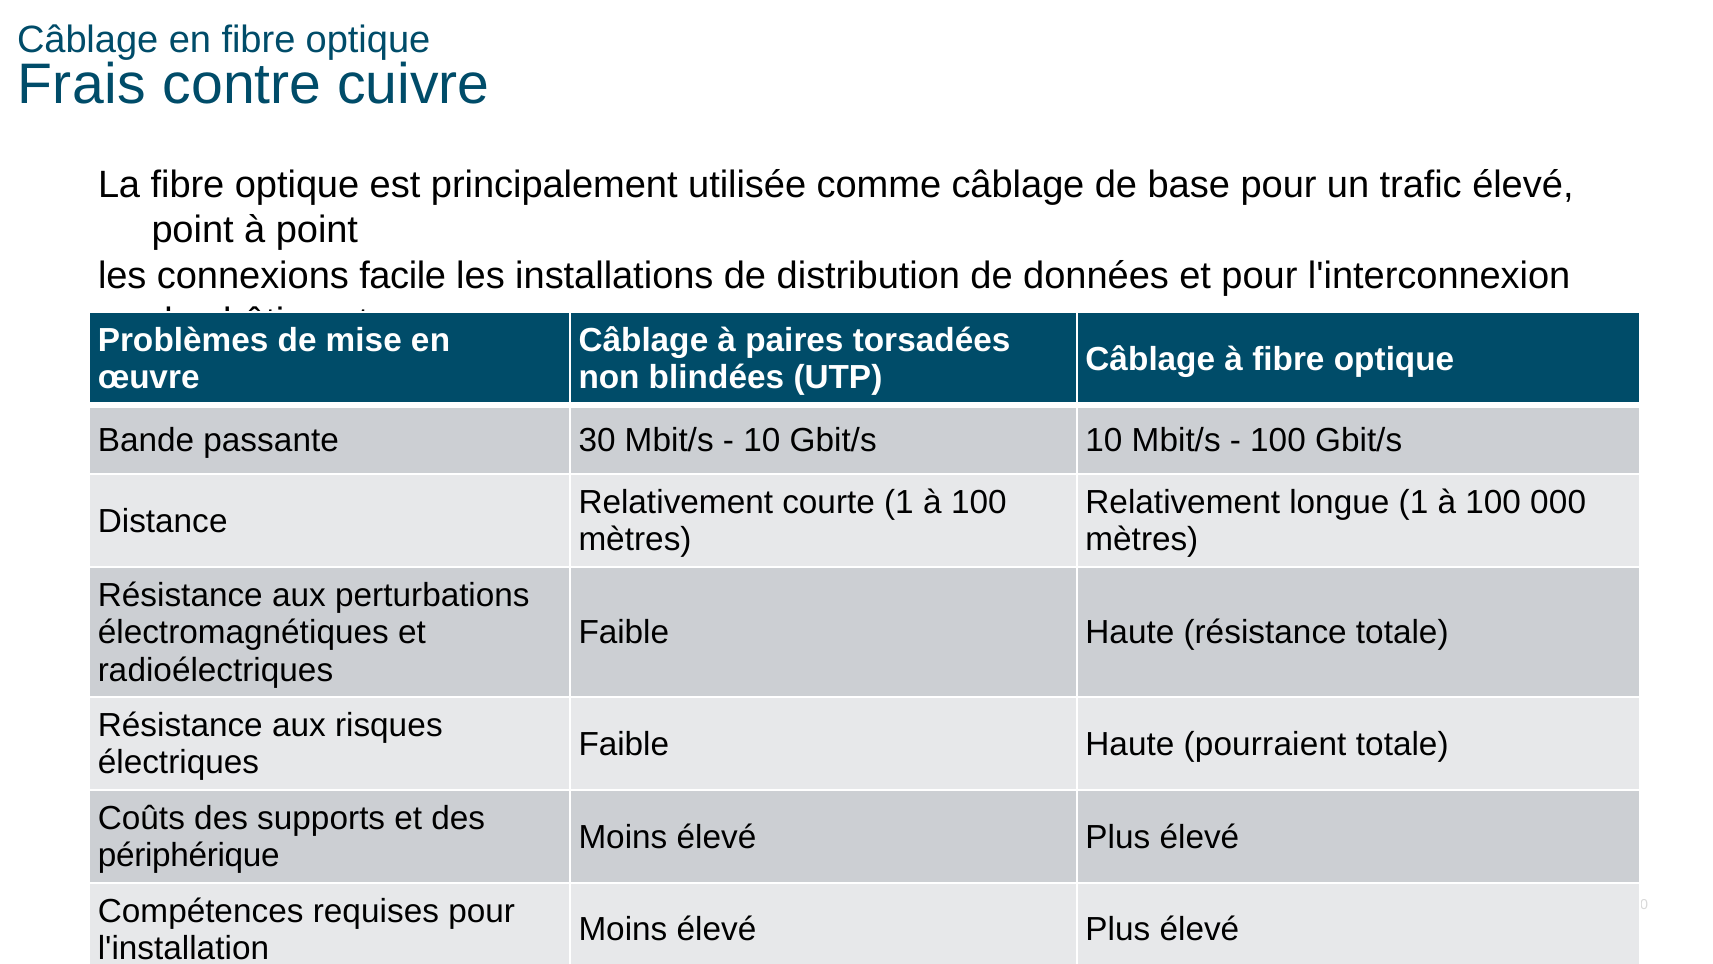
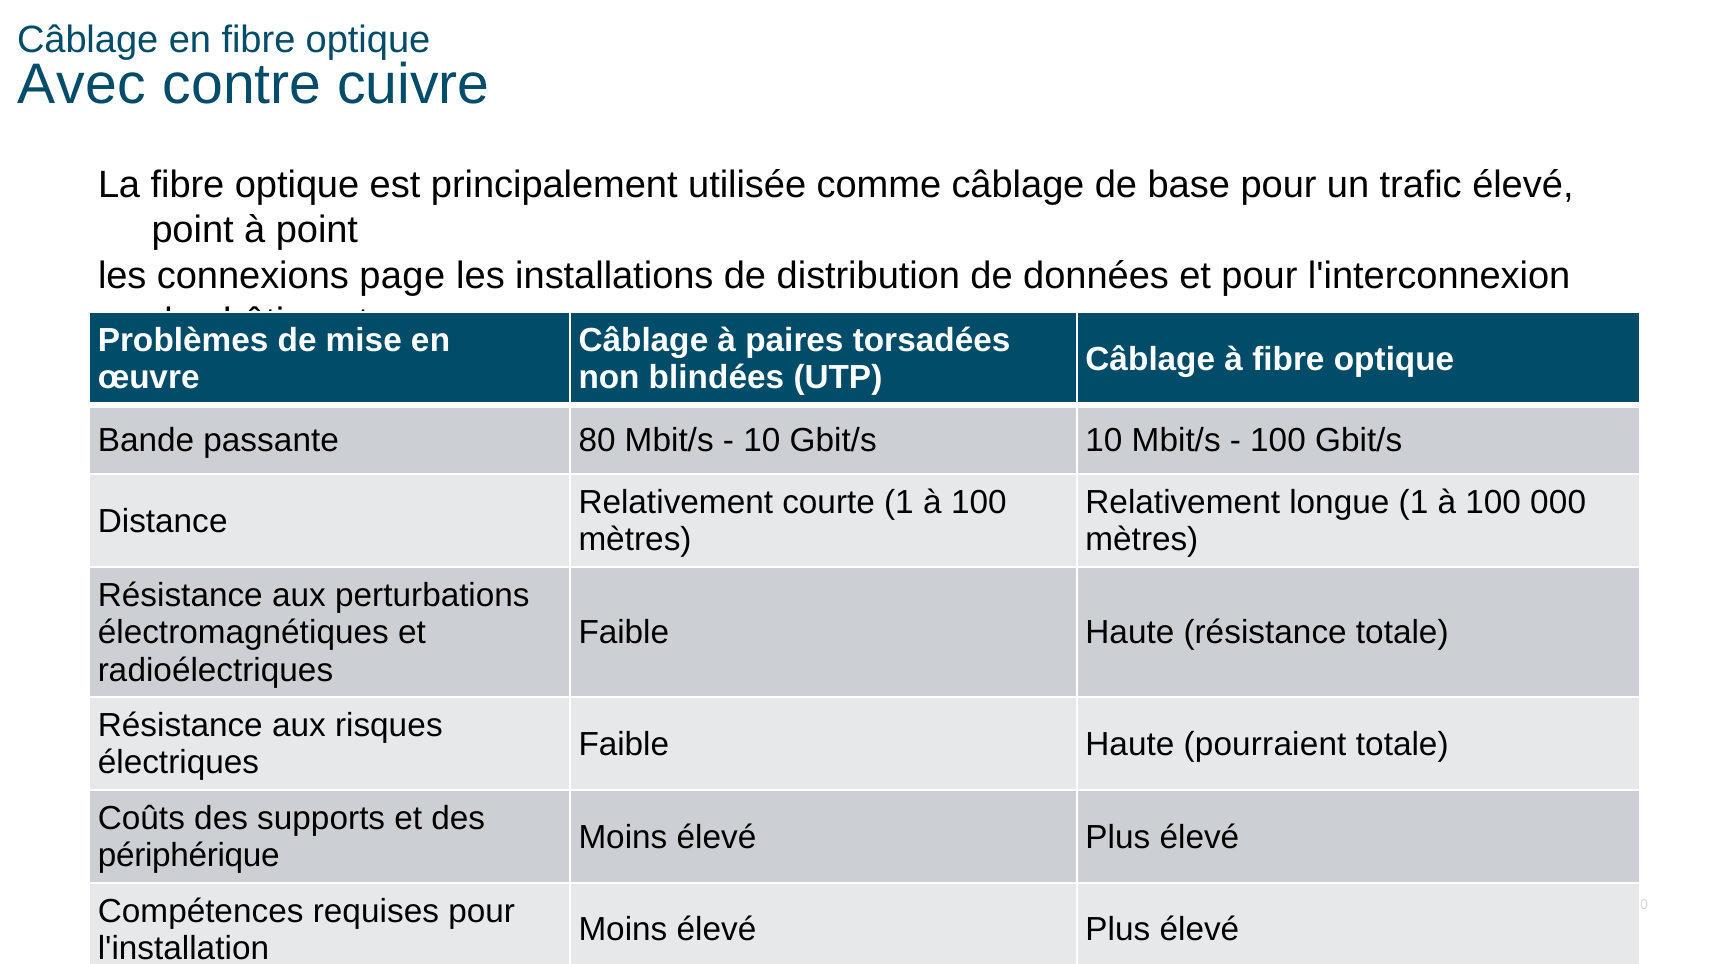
Frais: Frais -> Avec (82, 84)
facile: facile -> page (402, 276)
30: 30 -> 80 (597, 440)
